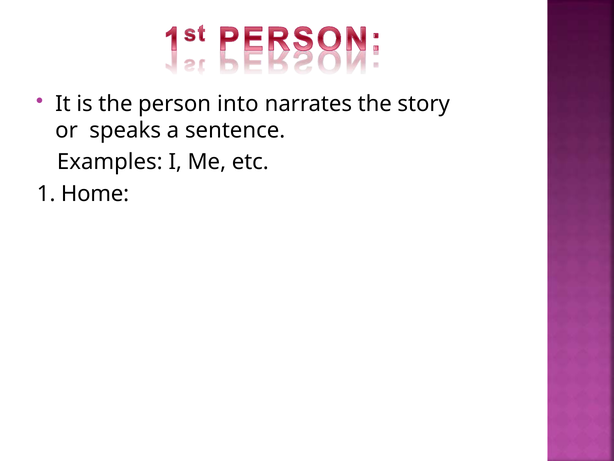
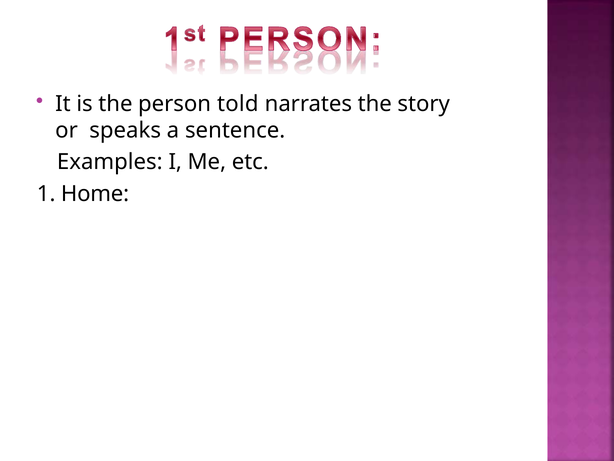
into: into -> told (238, 104)
